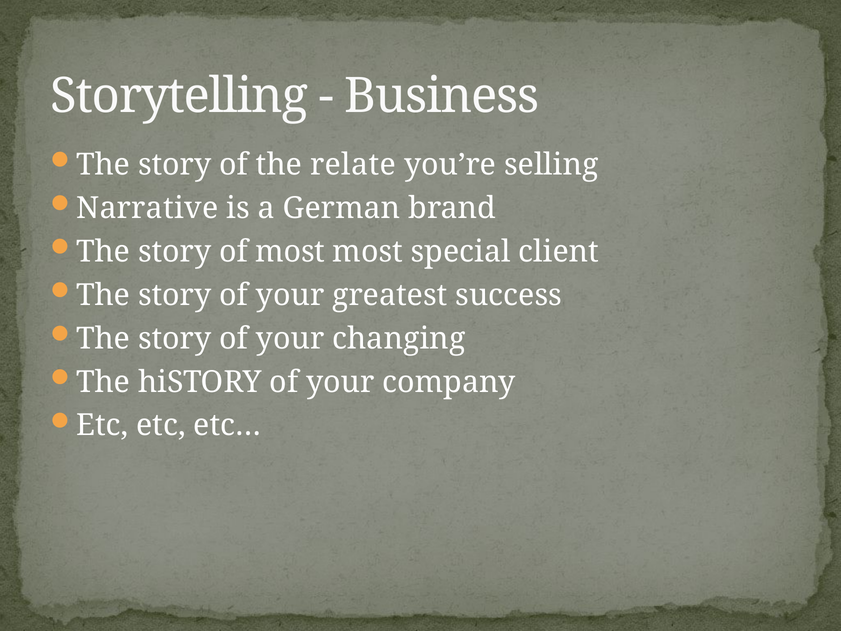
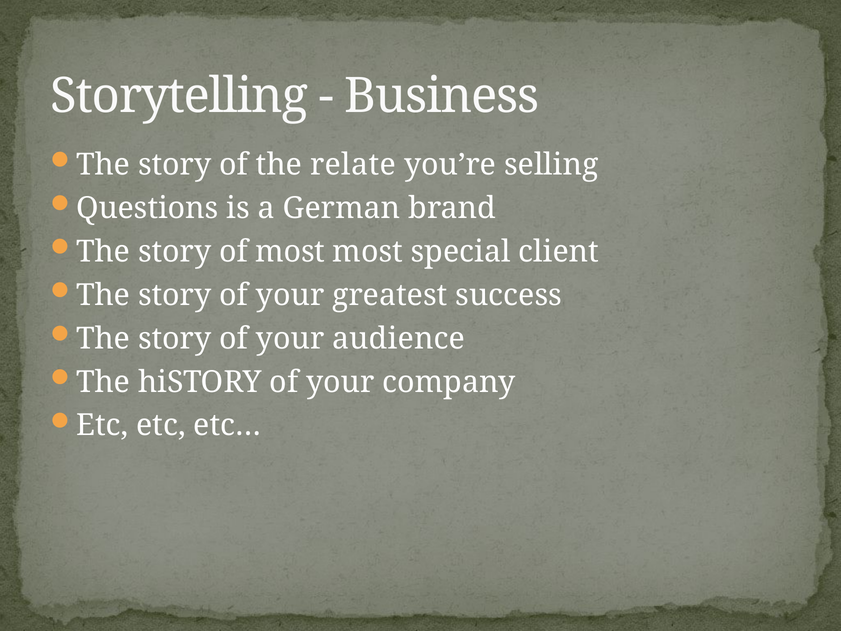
Narrative: Narrative -> Questions (147, 208)
changing: changing -> audience (399, 338)
